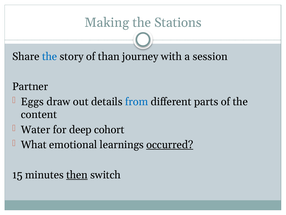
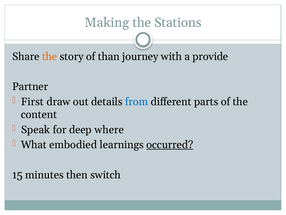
the colour: blue -> orange (50, 56)
session: session -> provide (210, 56)
Eggs: Eggs -> First (32, 101)
Water: Water -> Speak (35, 129)
cohort: cohort -> where (109, 129)
emotional: emotional -> embodied (73, 144)
then underline: present -> none (77, 174)
